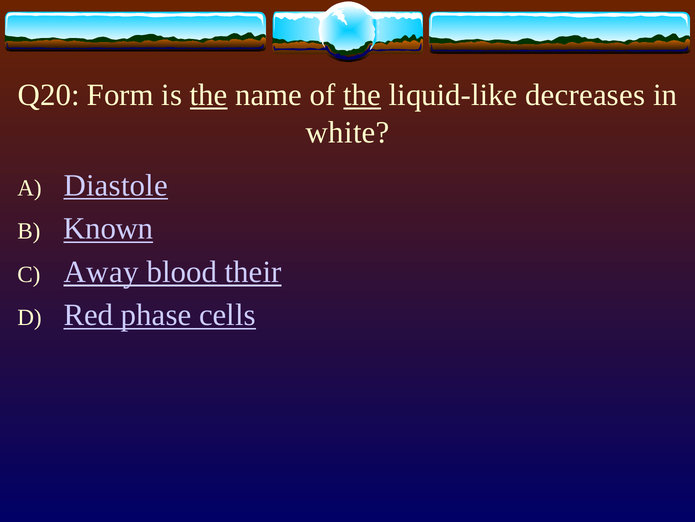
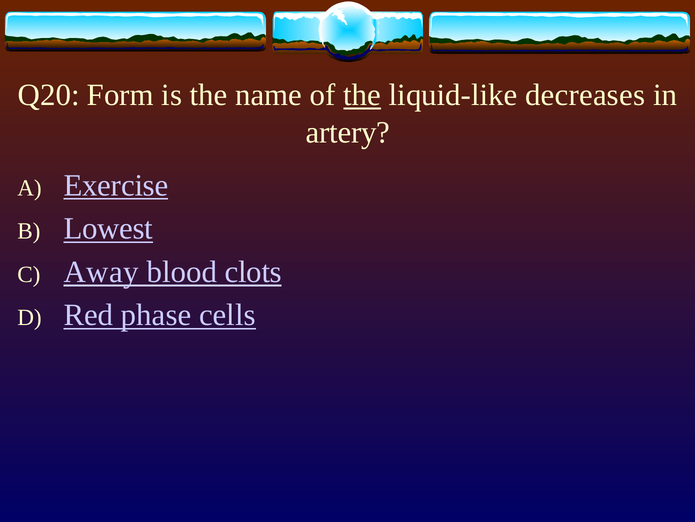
the underline: present -> none (209, 95)
white: white -> artery (348, 132)
Diastole: Diastole -> Exercise (116, 185)
Known: Known -> Lowest (108, 228)
their: their -> clots (253, 272)
